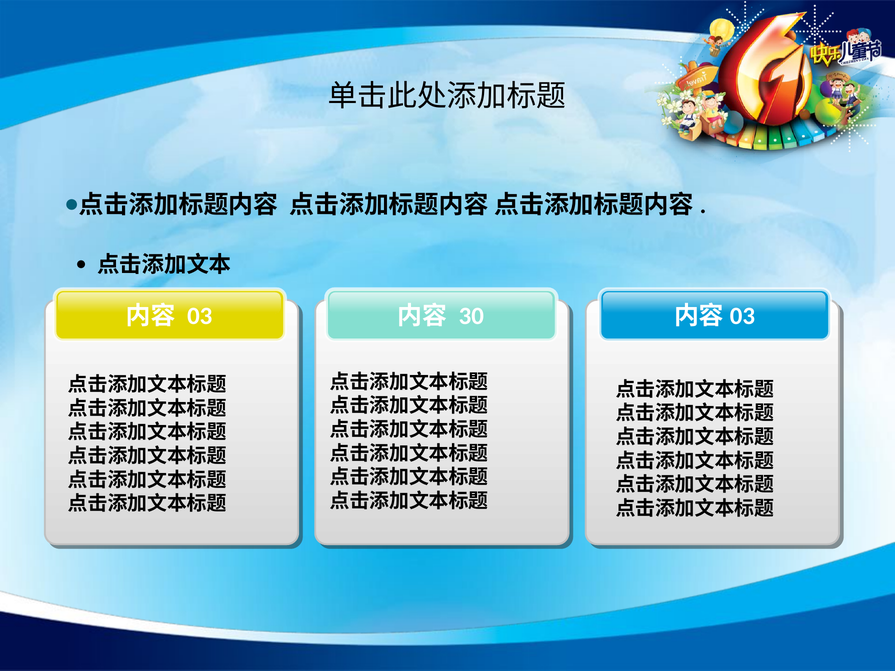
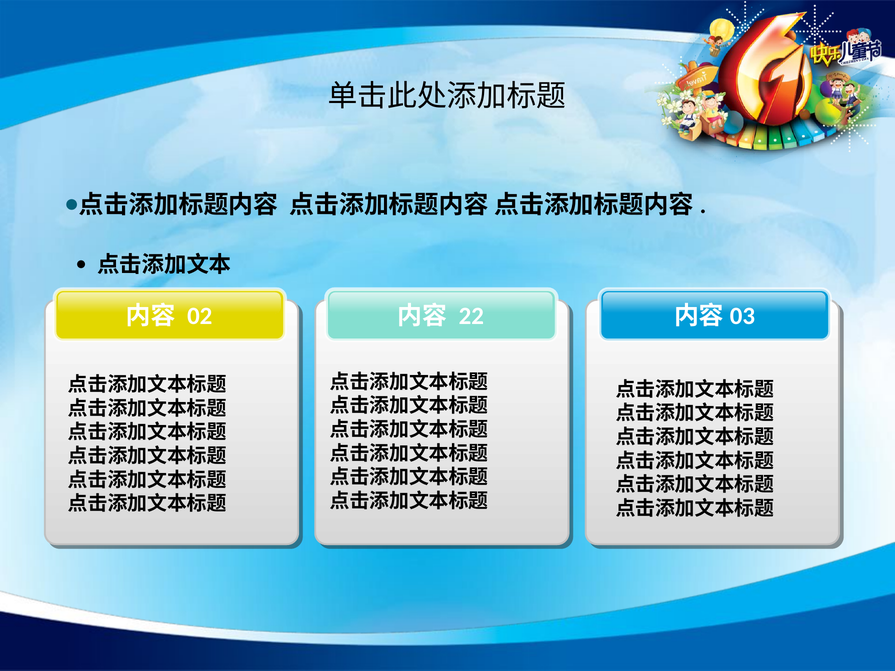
03: 03 -> 02 (200, 316)
30: 30 -> 22 (471, 316)
